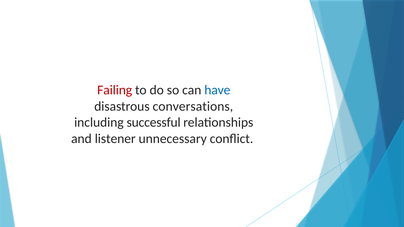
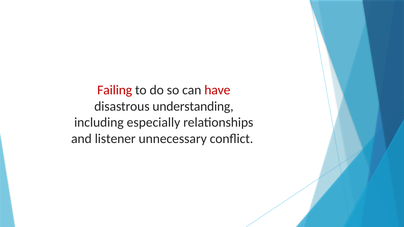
have colour: blue -> red (217, 90)
conversations: conversations -> understanding (193, 106)
successful: successful -> especially (154, 123)
